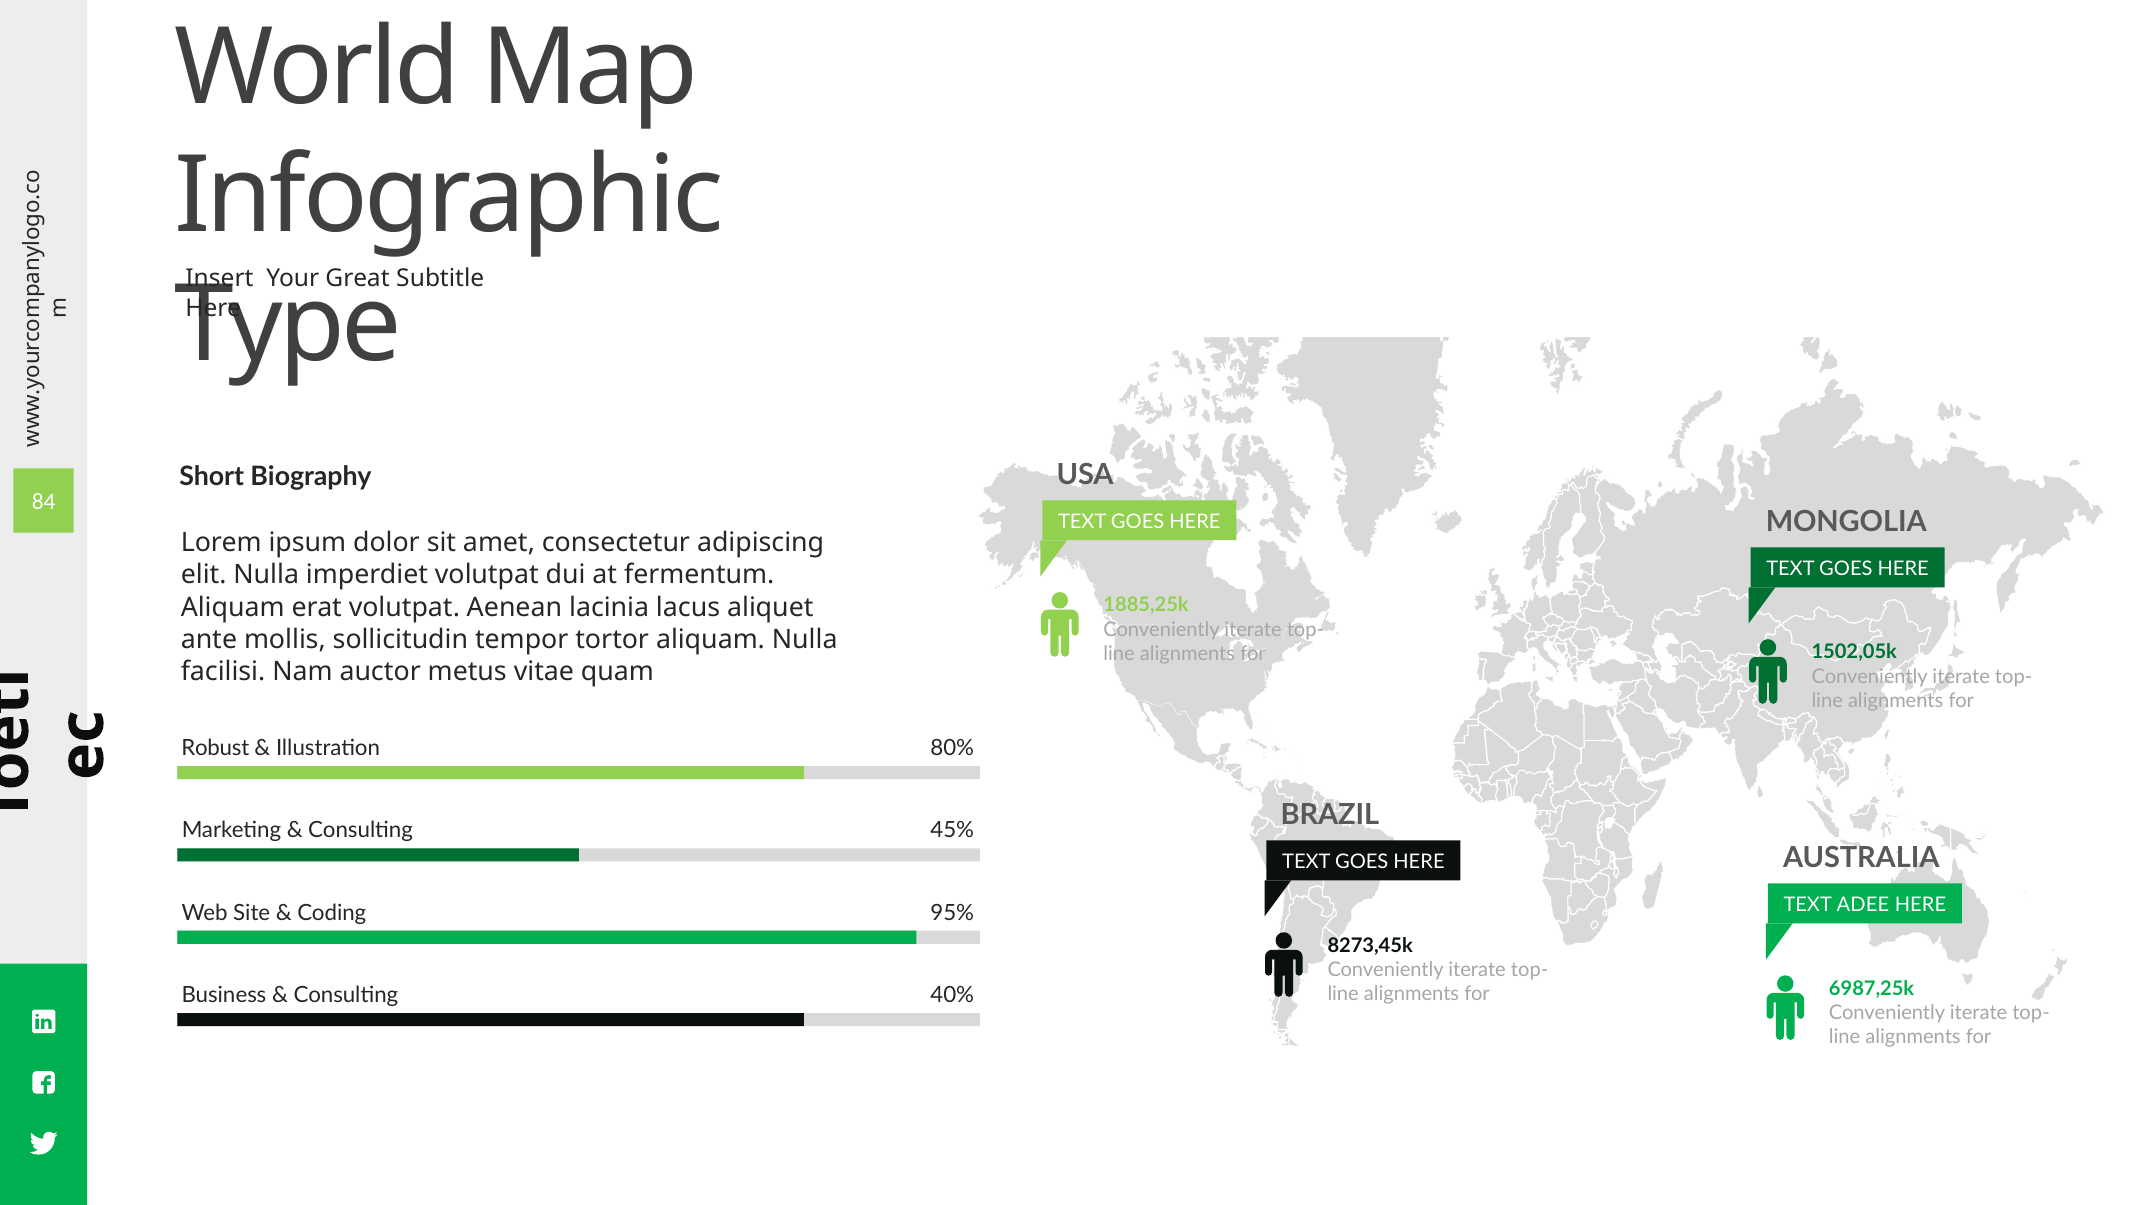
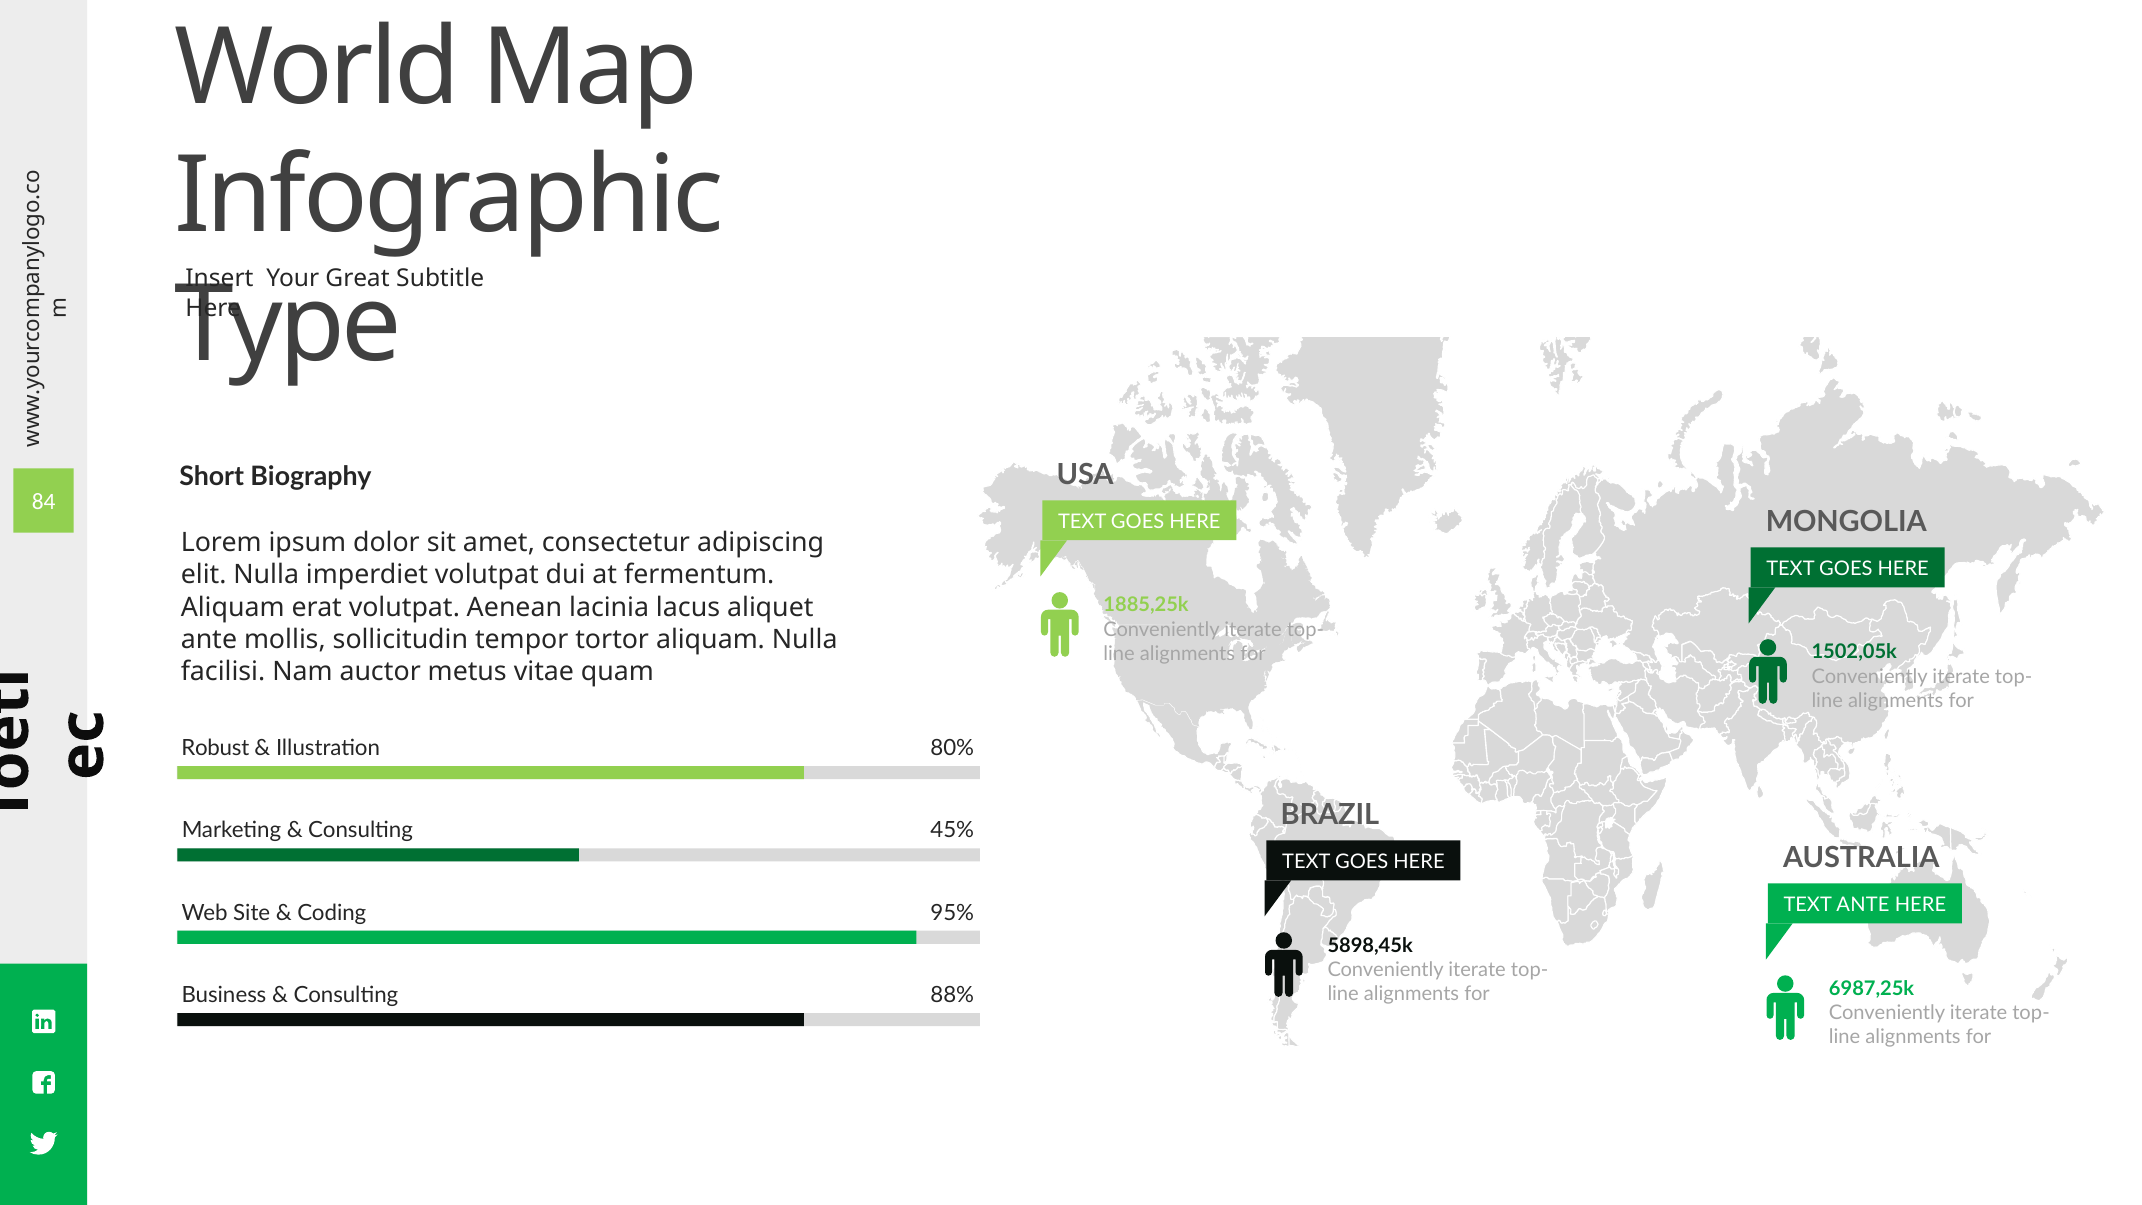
TEXT ADEE: ADEE -> ANTE (1863, 905)
8273,45k: 8273,45k -> 5898,45k (1370, 945)
40%: 40% -> 88% (952, 995)
